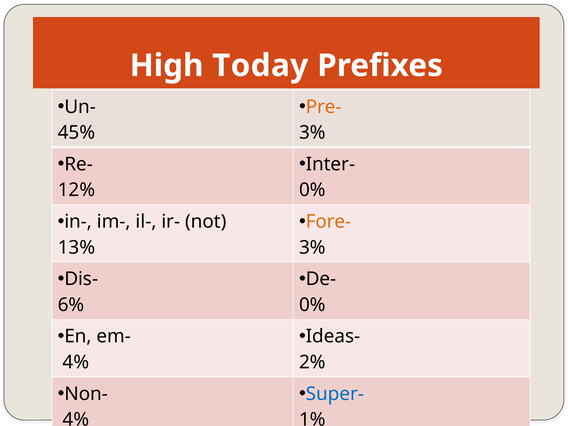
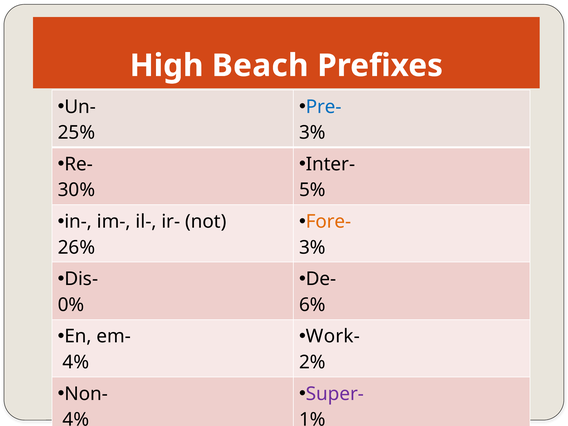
Today: Today -> Beach (260, 66)
Pre- colour: orange -> blue (324, 107)
45%: 45% -> 25% (76, 133)
12%: 12% -> 30% (76, 190)
0%: 0% -> 5% (312, 190)
13%: 13% -> 26% (76, 247)
6%: 6% -> 0% (71, 305)
0%: 0% -> 6% (312, 305)
Ideas-: Ideas- -> Work- (333, 336)
Super- colour: blue -> purple (335, 394)
